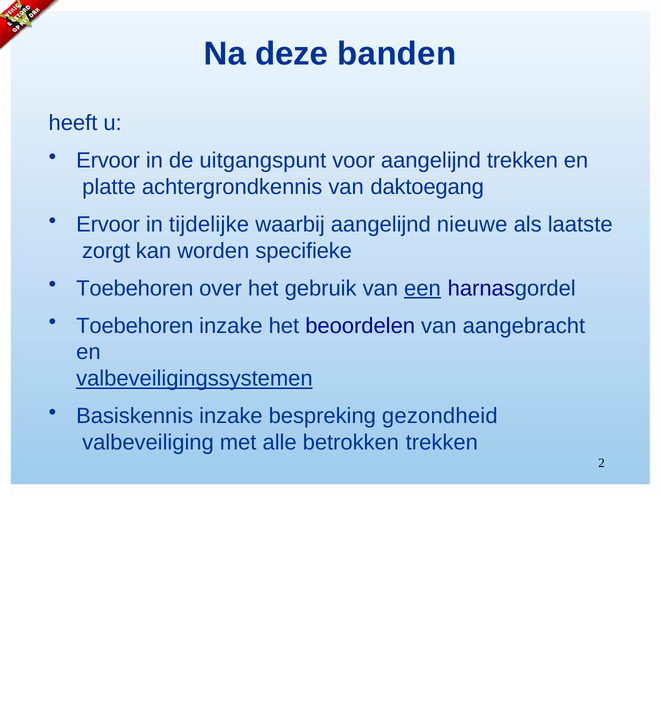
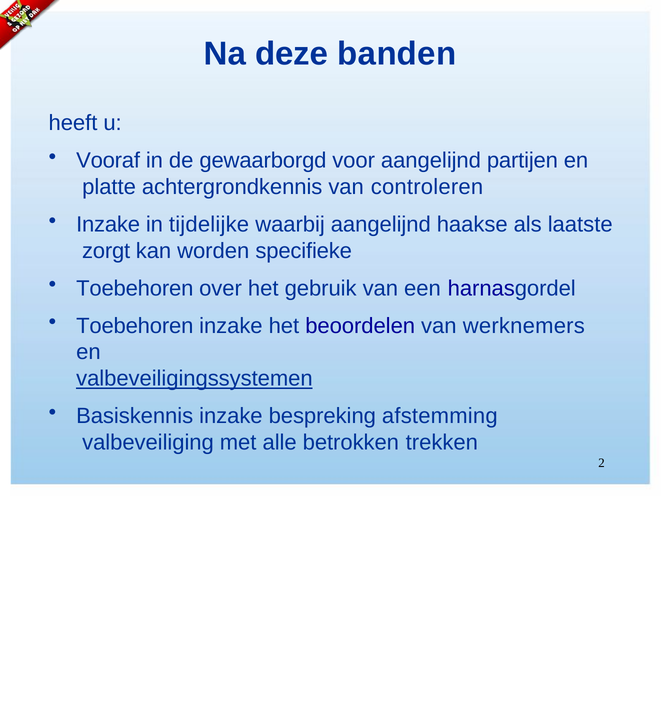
Ervoor: Ervoor -> Vooraf (108, 161)
uitgangspunt: uitgangspunt -> gewaarborgd (263, 161)
aangelijnd trekken: trekken -> partijen (522, 161)
daktoegang: daktoegang -> controleren (427, 187)
Ervoor: Ervoor -> Inzake (108, 224)
nieuwe: nieuwe -> haakse (472, 224)
een underline: present -> none (422, 288)
aangebracht: aangebracht -> werknemers (524, 326)
gezondheid: gezondheid -> afstemming (440, 416)
